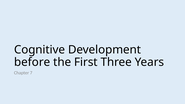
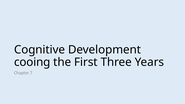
before: before -> cooing (32, 62)
